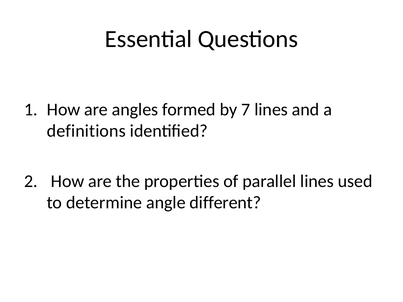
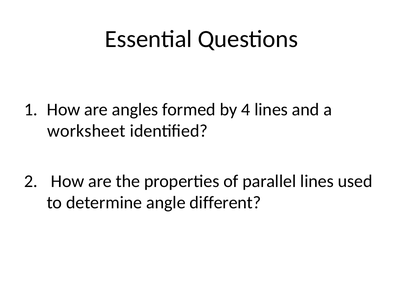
7: 7 -> 4 (246, 110)
definitions: definitions -> worksheet (86, 131)
